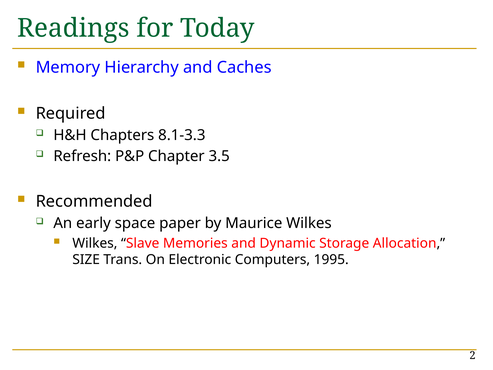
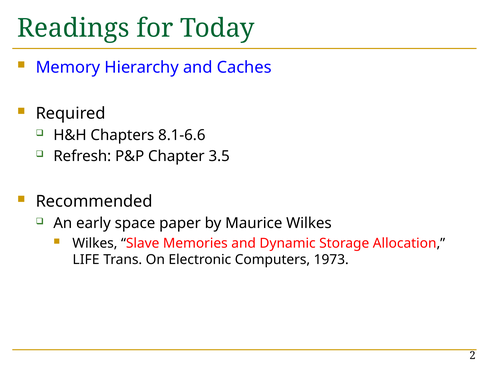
8.1-3.3: 8.1-3.3 -> 8.1-6.6 (182, 135)
SIZE: SIZE -> LIFE (86, 260)
1995: 1995 -> 1973 (331, 260)
